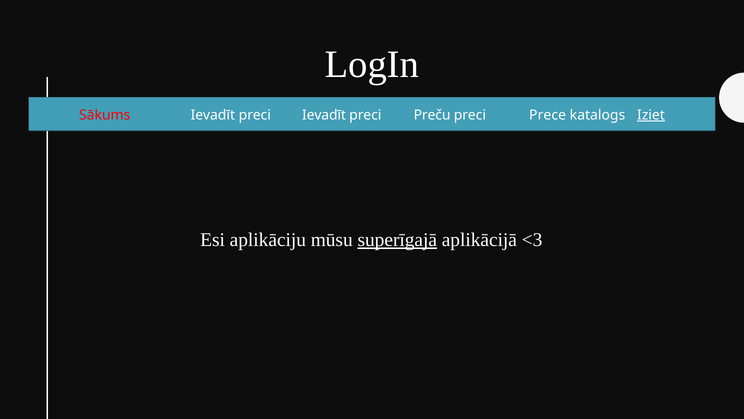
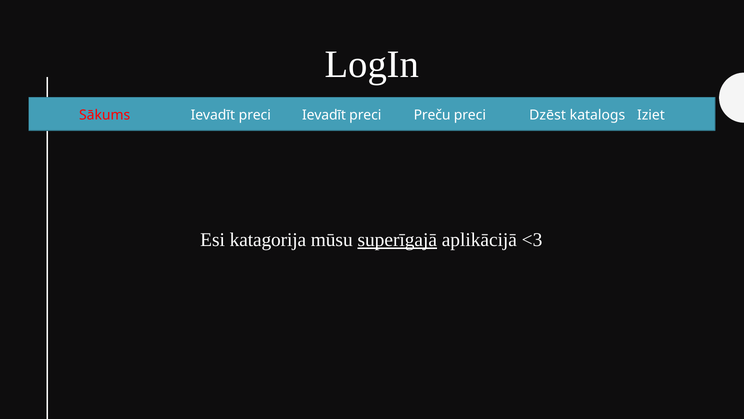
Prece: Prece -> Dzēst (548, 115)
Iziet underline: present -> none (651, 115)
aplikāciju: aplikāciju -> katagorija (268, 240)
